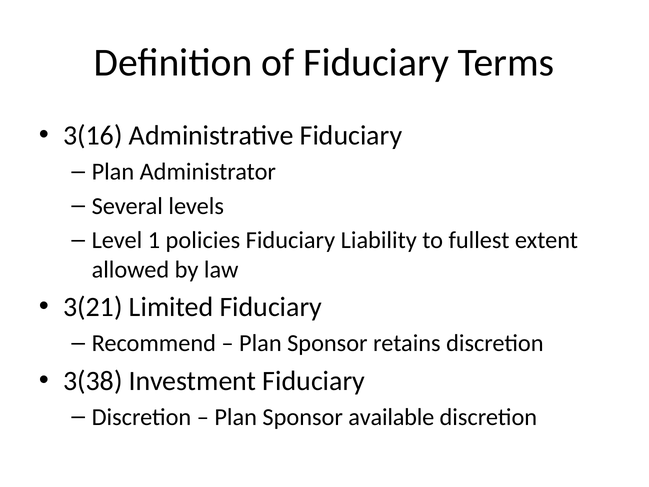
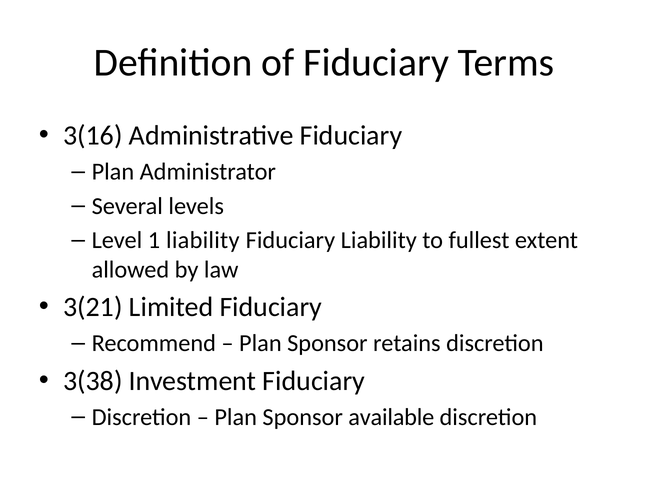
1 policies: policies -> liability (203, 240)
